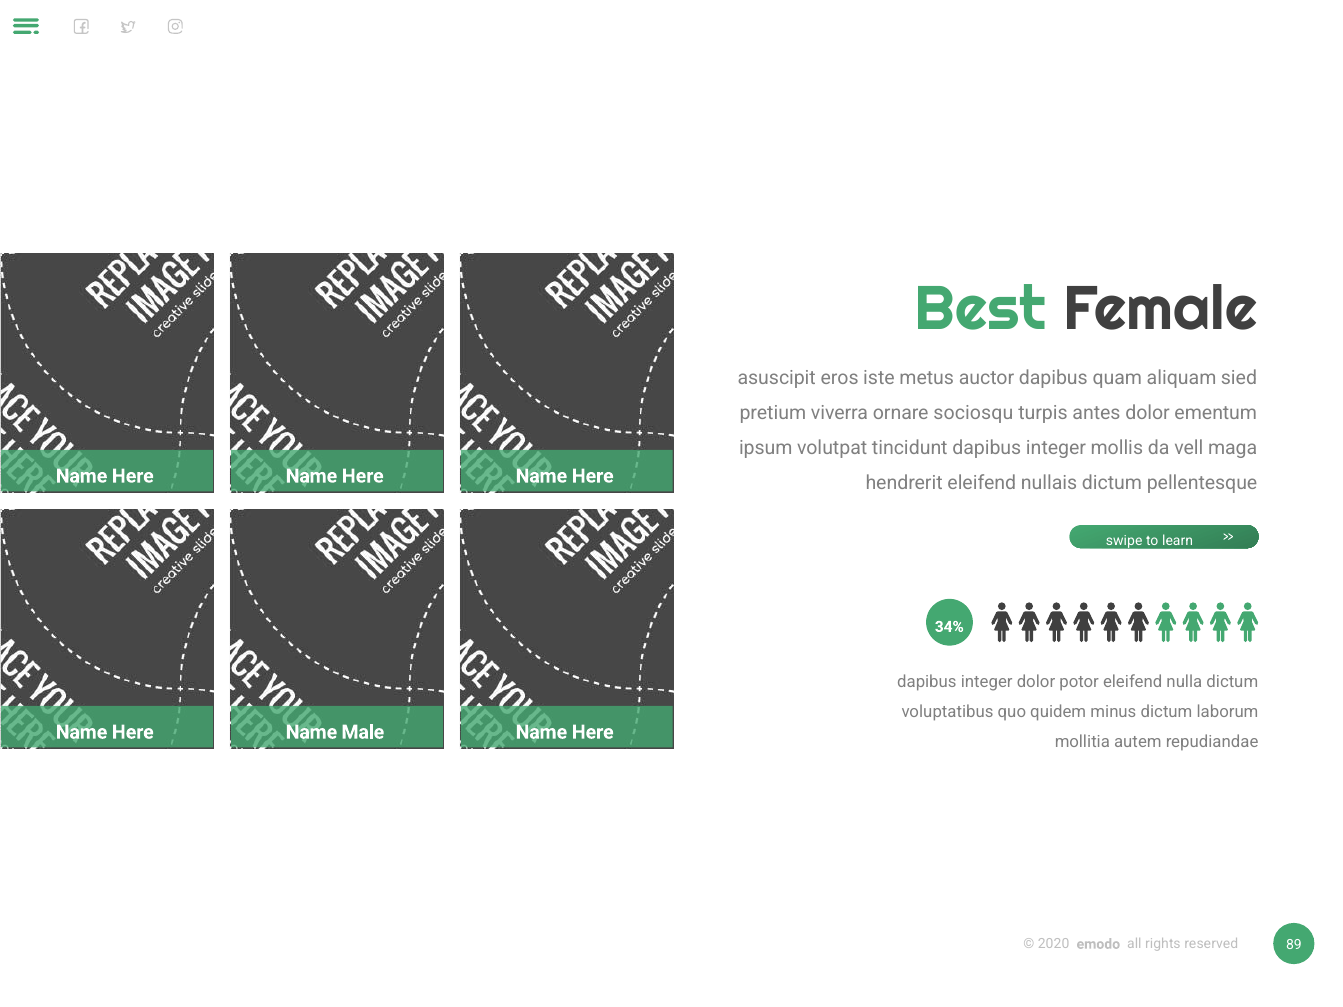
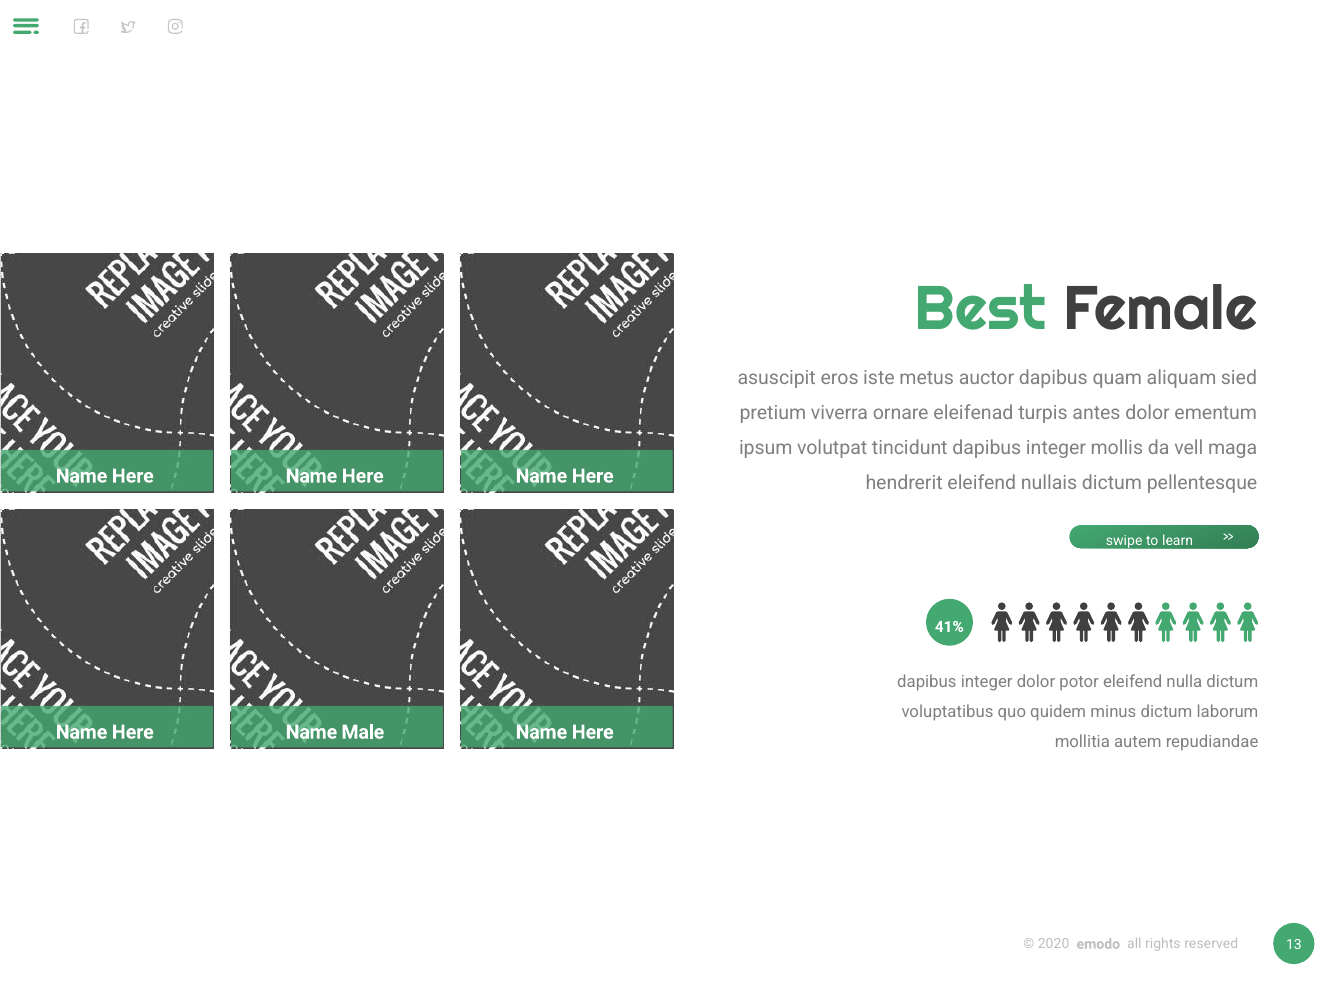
sociosqu: sociosqu -> eleifenad (973, 413)
34%: 34% -> 41% (949, 627)
89: 89 -> 13 (1294, 945)
